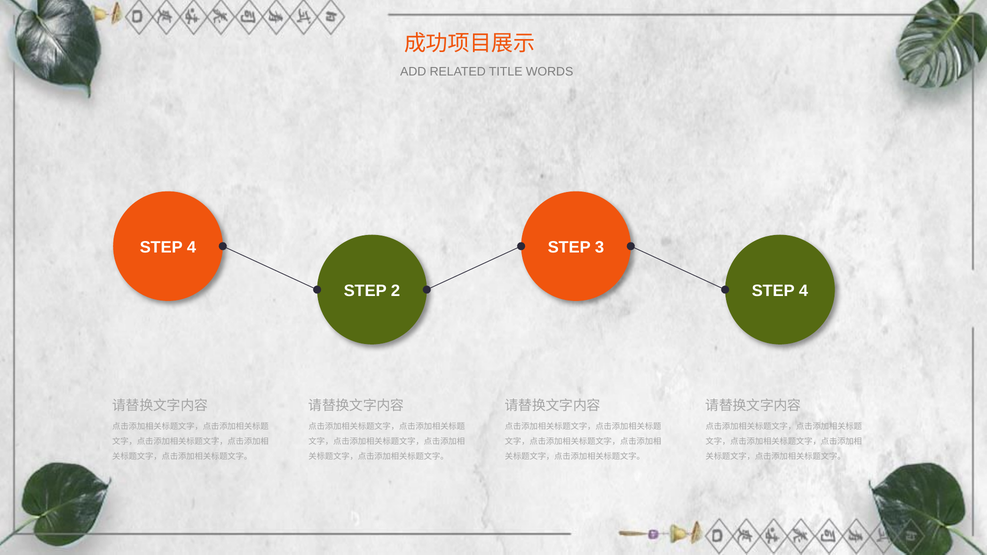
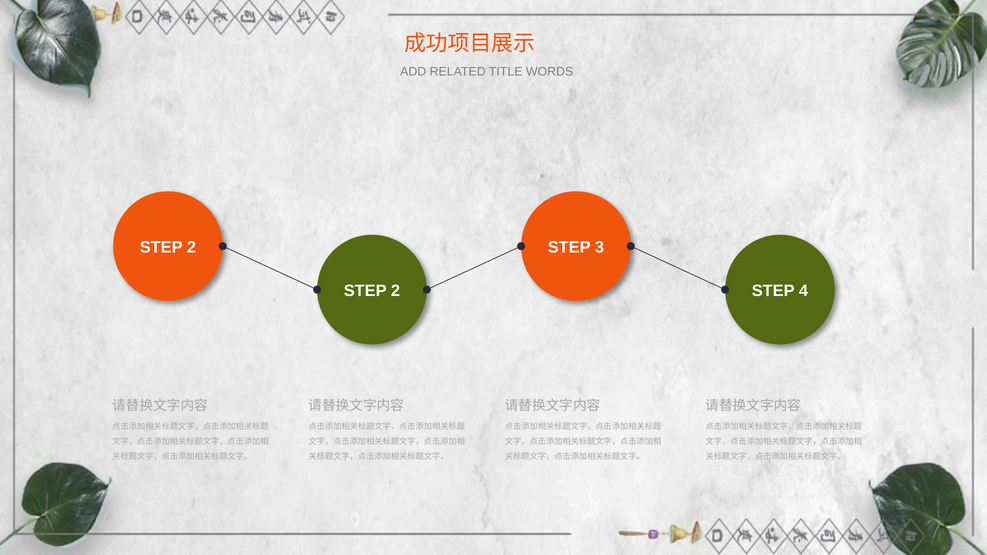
4: 4 -> 2 (191, 247)
